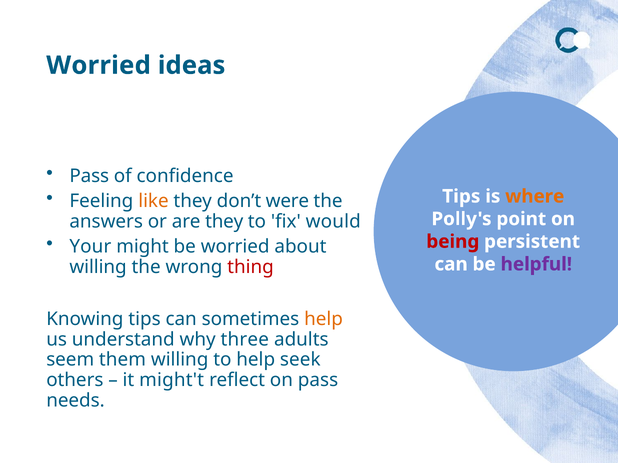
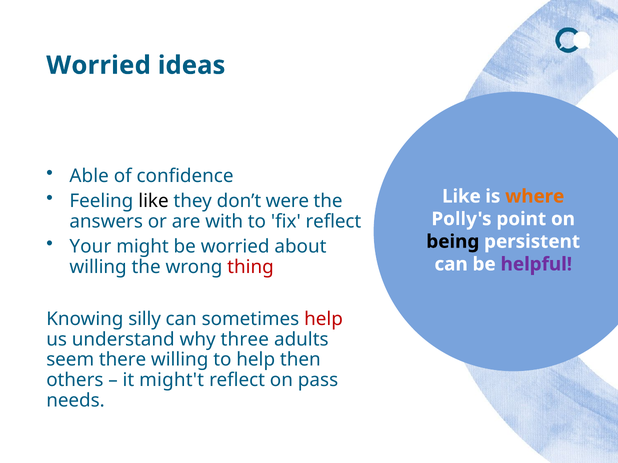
Pass: Pass -> Able (89, 176)
like colour: orange -> black (153, 201)
Tips: Tips -> Like (461, 197)
are they: they -> with (224, 222)
fix would: would -> reflect (333, 222)
being colour: red -> black (453, 242)
Knowing tips: tips -> silly (145, 319)
help colour: orange -> red (324, 319)
them: them -> there (123, 360)
seek: seek -> then (300, 360)
